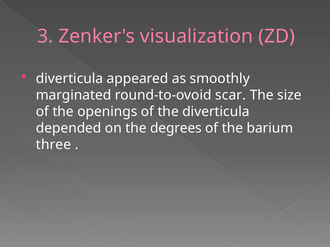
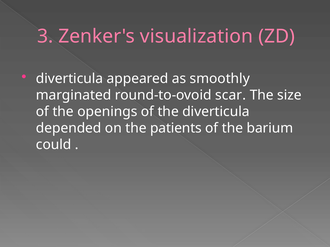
degrees: degrees -> patients (176, 128)
three: three -> could (54, 145)
